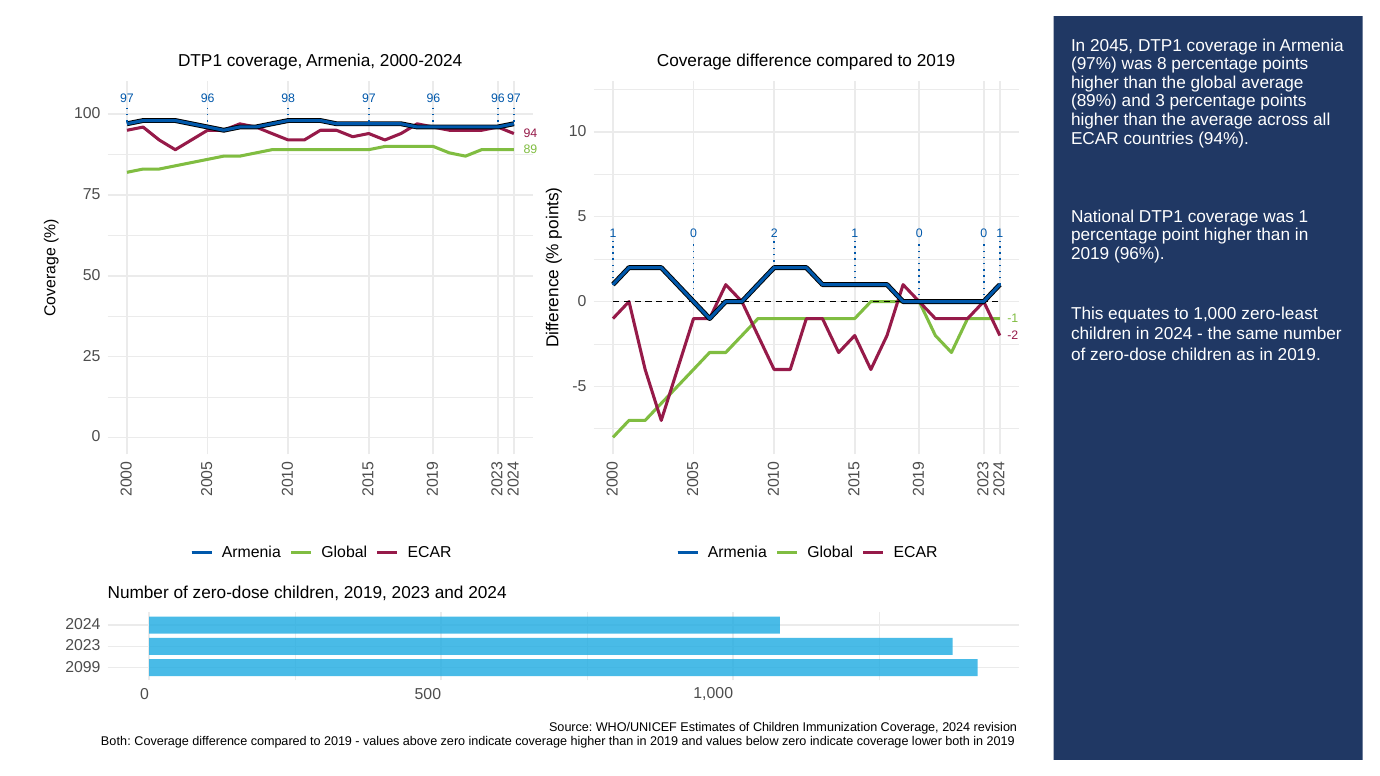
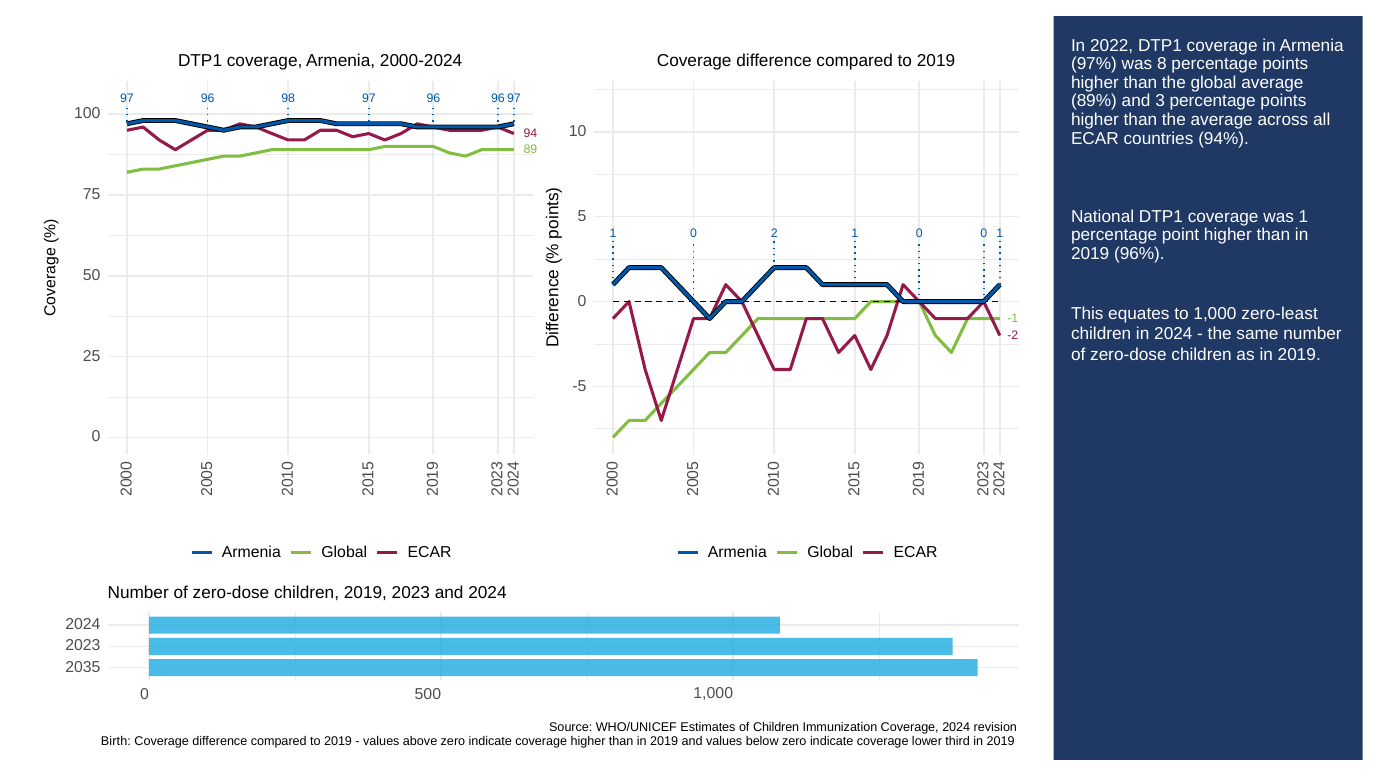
2045: 2045 -> 2022 (1112, 45)
2099: 2099 -> 2035 (83, 667)
Both: Both -> Birth (116, 741)
lower both: both -> third (958, 741)
